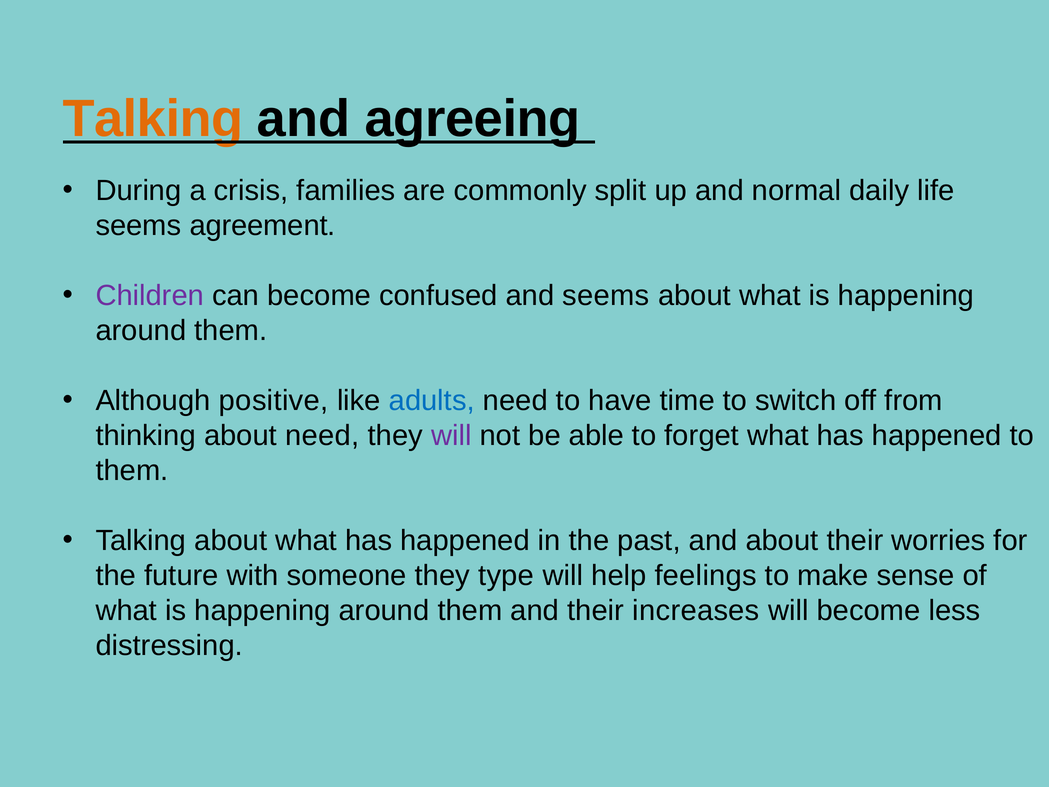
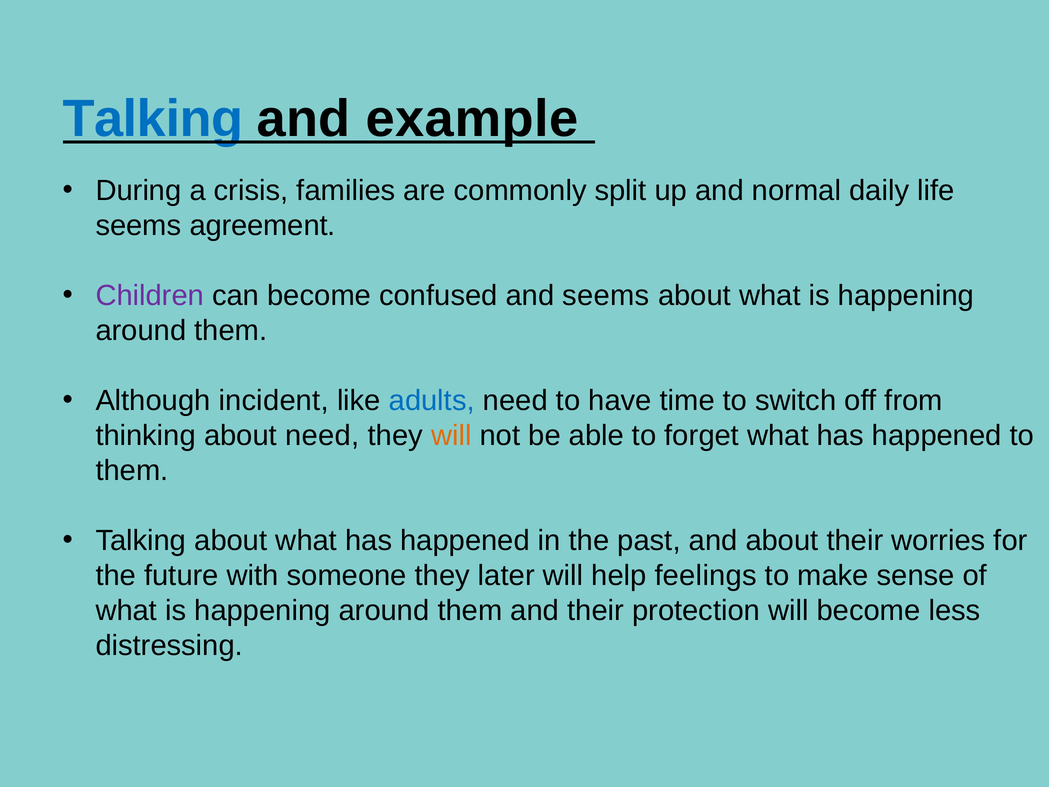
Talking colour: orange -> blue (153, 119)
agreeing: agreeing -> example (472, 119)
positive: positive -> incident (274, 401)
will colour: purple -> orange (451, 436)
type: type -> later (506, 576)
increases: increases -> protection (696, 611)
